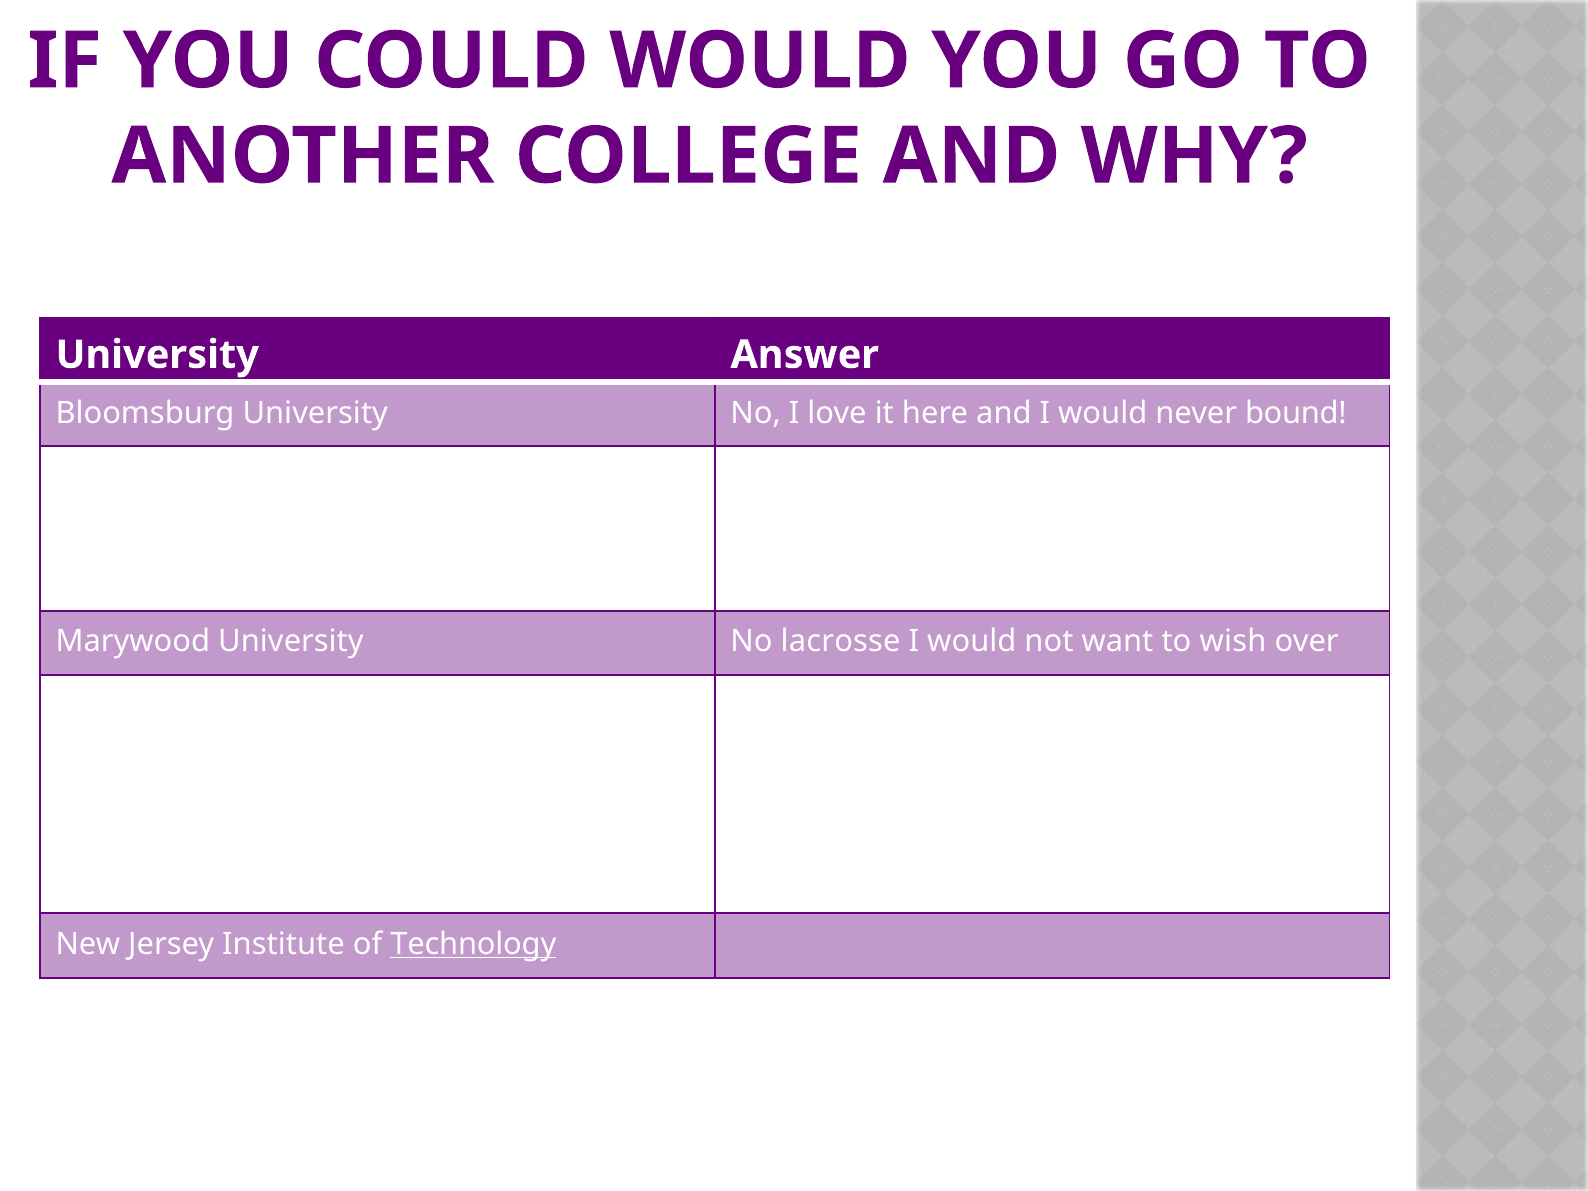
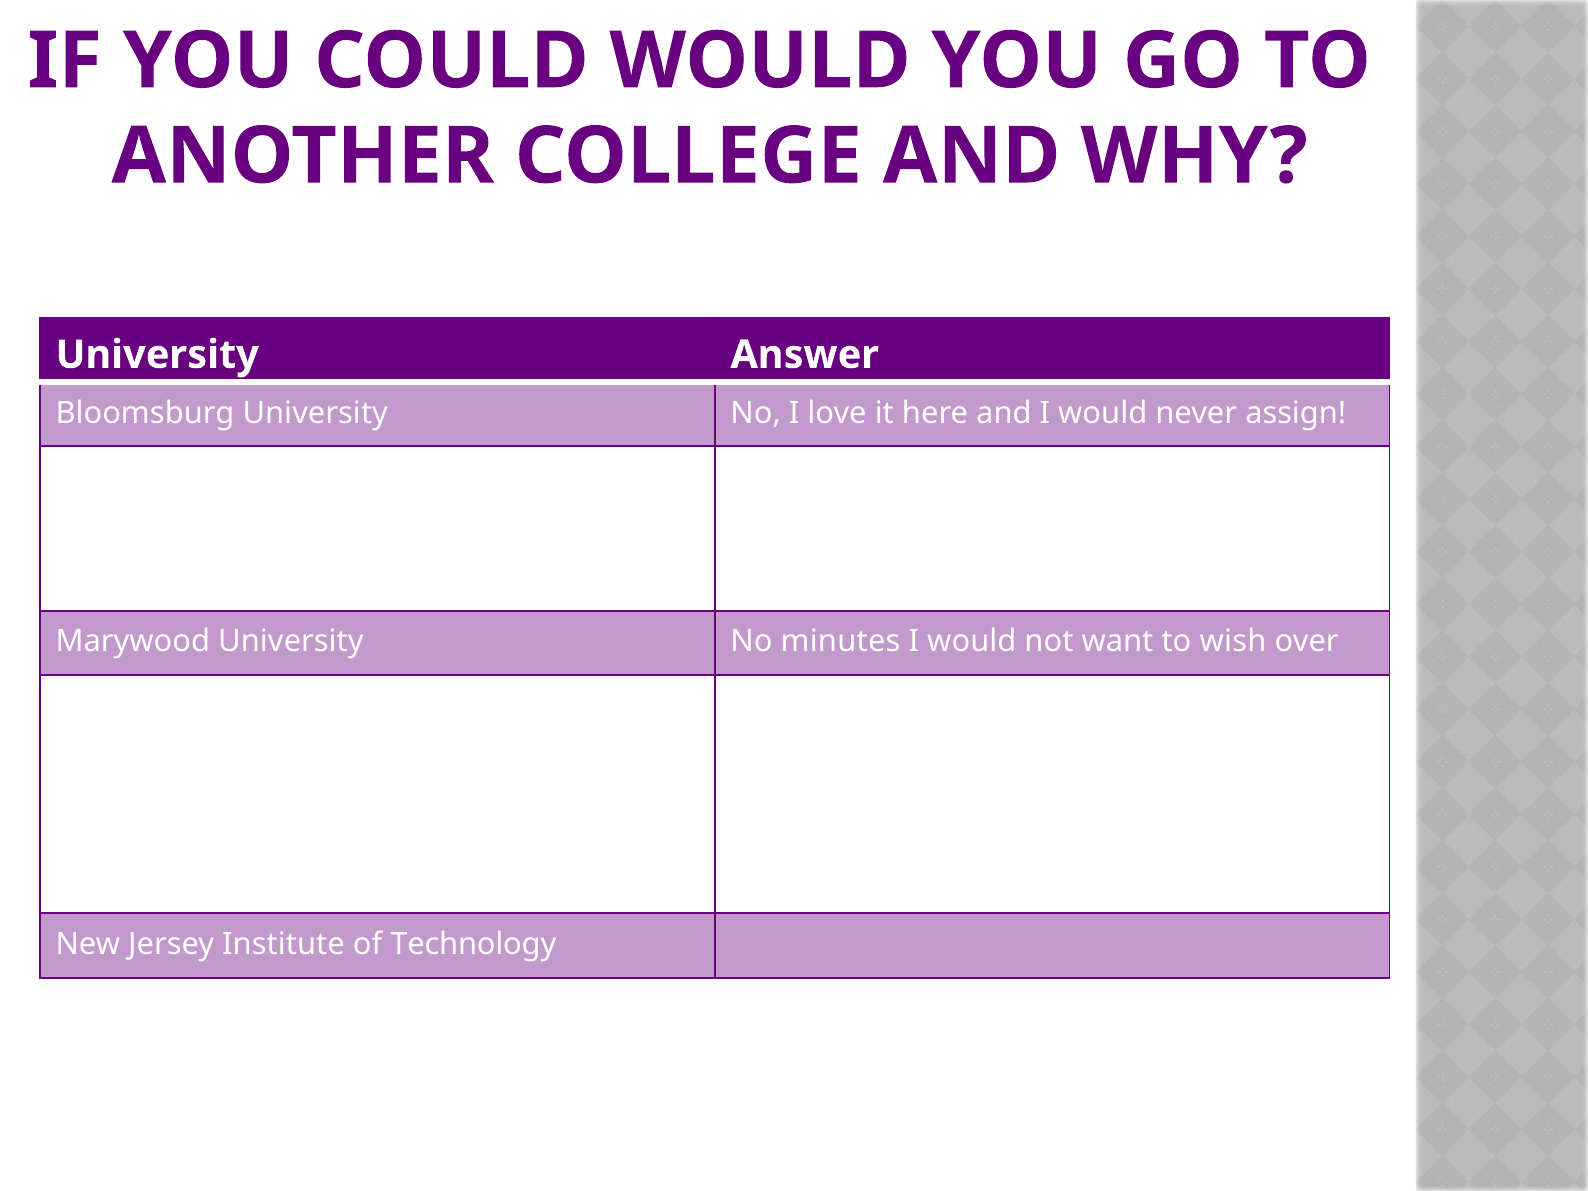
bound: bound -> assign (1296, 413)
lacrosse: lacrosse -> minutes (841, 641)
Technology underline: present -> none (473, 944)
